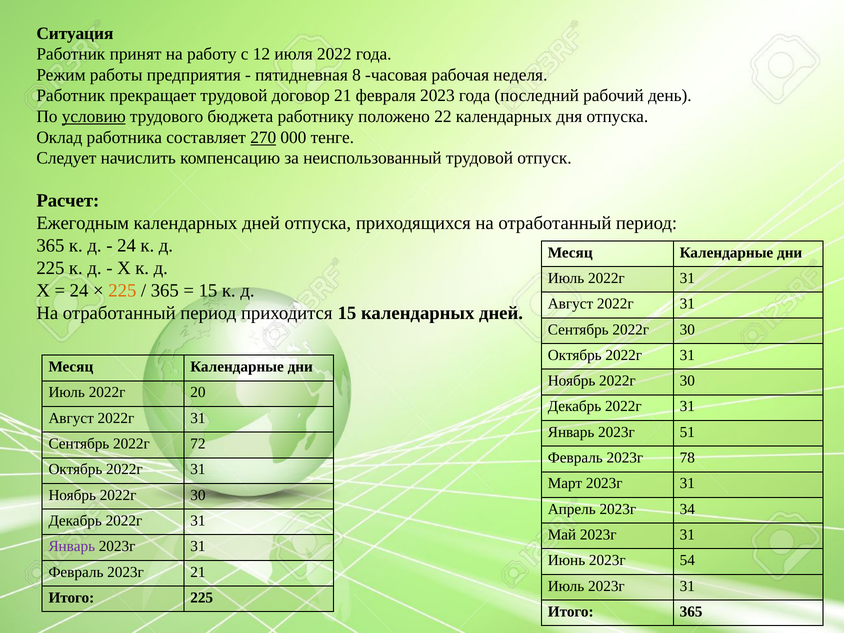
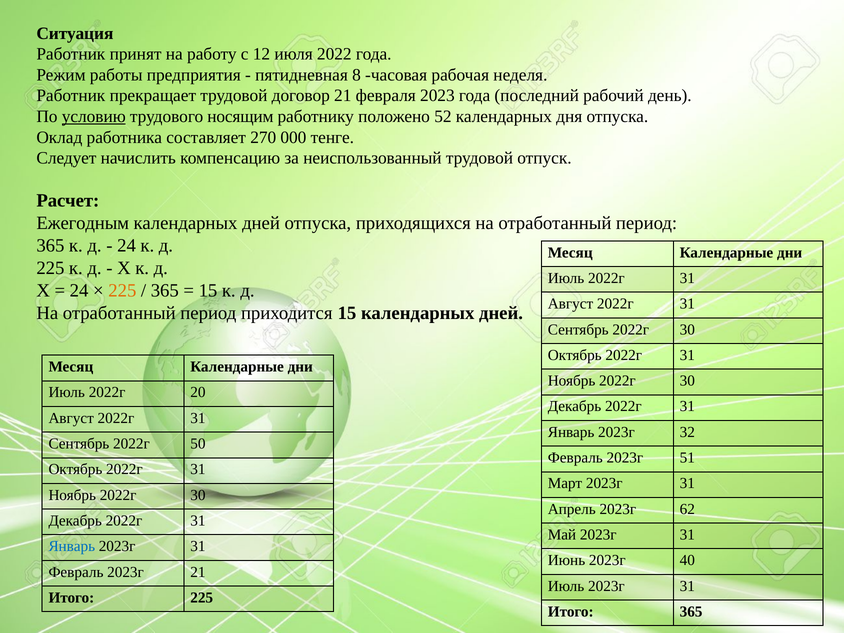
бюджета: бюджета -> носящим (240, 117)
22: 22 -> 52 (443, 117)
270 underline: present -> none (263, 137)
51: 51 -> 32 (687, 432)
72: 72 -> 50 (198, 444)
78: 78 -> 51 (687, 458)
34: 34 -> 62 (687, 509)
Январь colour: purple -> blue (72, 546)
54: 54 -> 40 (687, 560)
